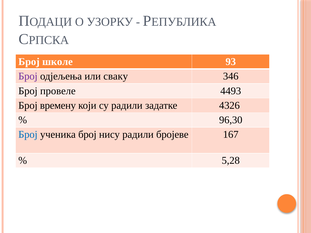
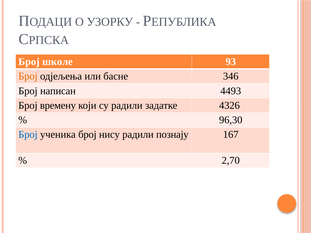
Број colour: purple -> orange (28, 76)
сваку: сваку -> басне (116, 76)
провеле: провеле -> написан (58, 91)
бројеве: бројеве -> познају (172, 135)
5,28: 5,28 -> 2,70 (231, 161)
